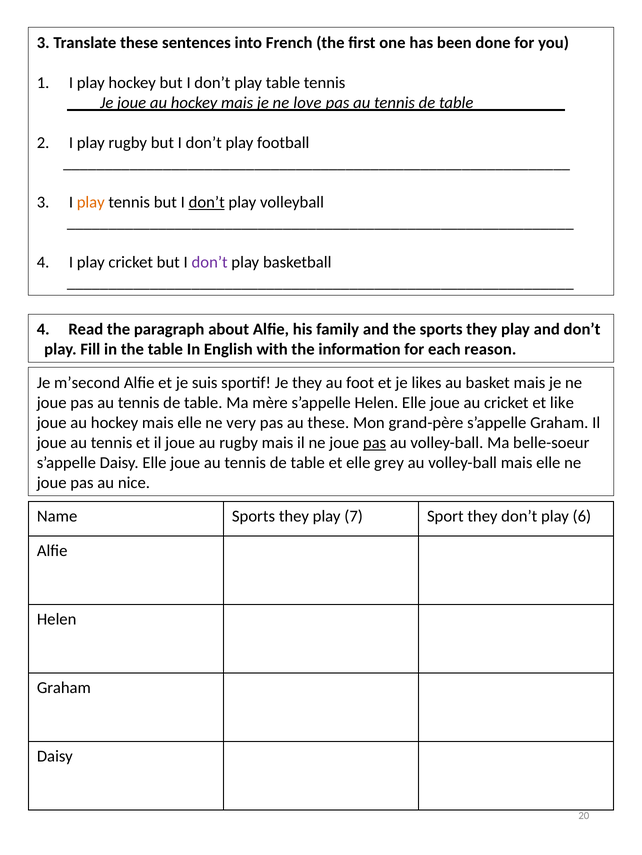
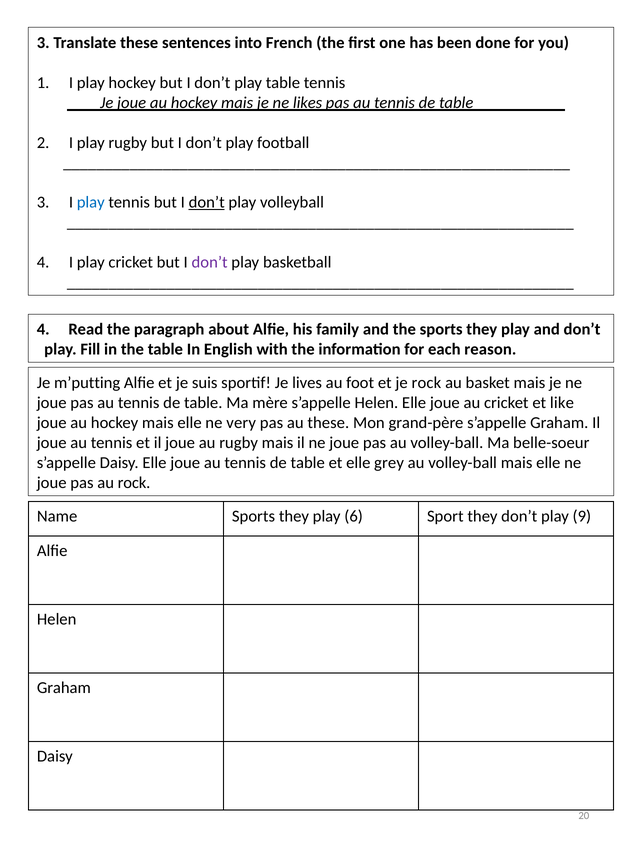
love: love -> likes (308, 103)
play colour: orange -> blue (91, 203)
m’second: m’second -> m’putting (87, 383)
Je they: they -> lives (307, 383)
je likes: likes -> rock (426, 383)
pas underline: present -> none (375, 443)
au nice: nice -> rock (134, 483)
7: 7 -> 6 (354, 517)
6: 6 -> 9 (582, 517)
